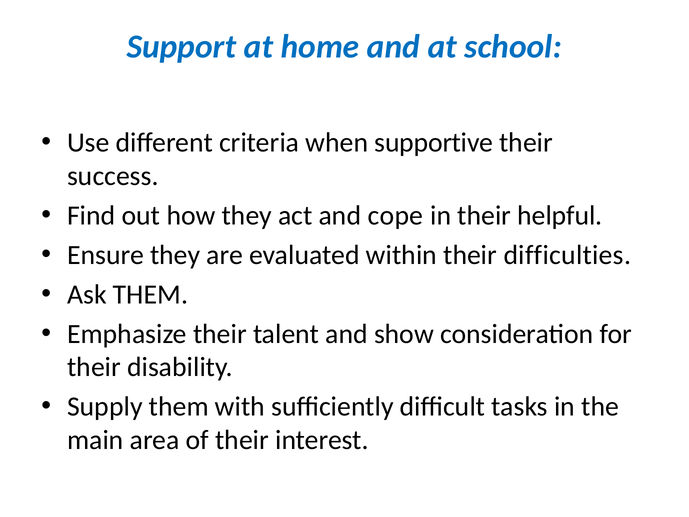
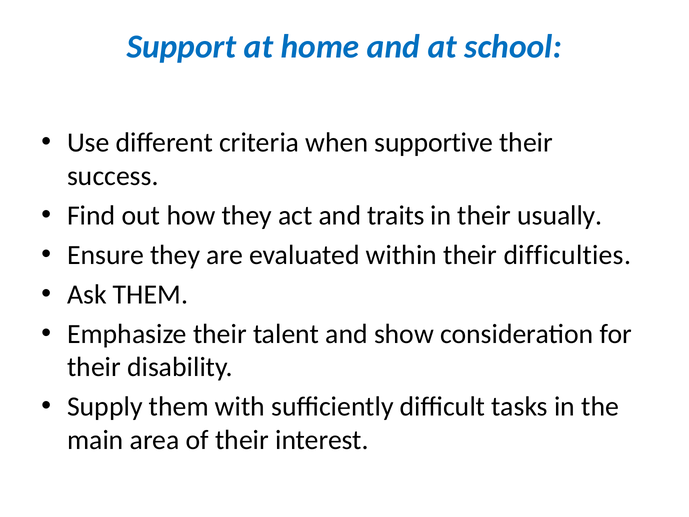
cope: cope -> traits (396, 215)
helpful: helpful -> usually (560, 215)
